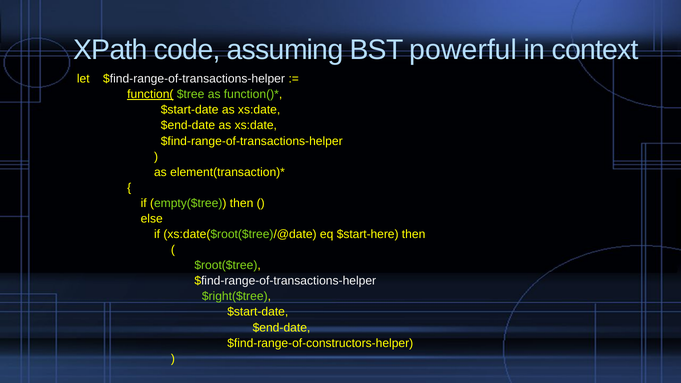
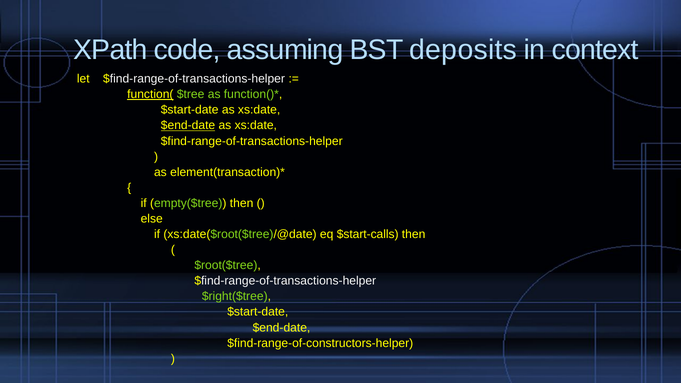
powerful: powerful -> deposits (463, 50)
$end-date underline: none -> present (188, 126)
$start-here: $start-here -> $start-calls (368, 234)
